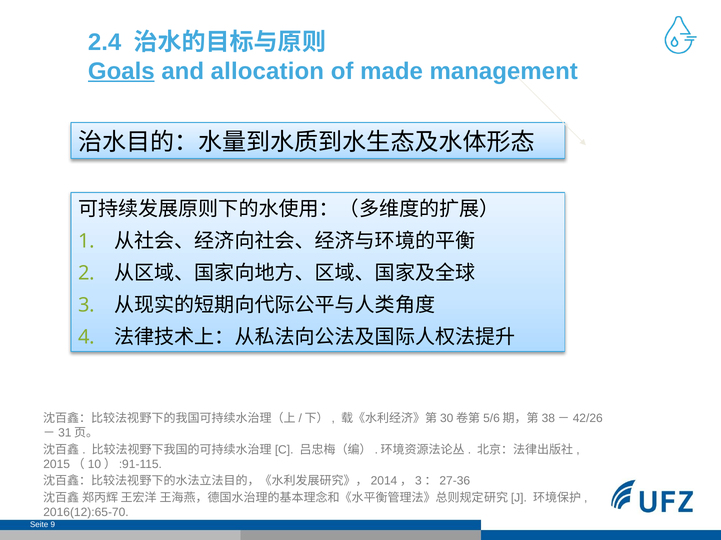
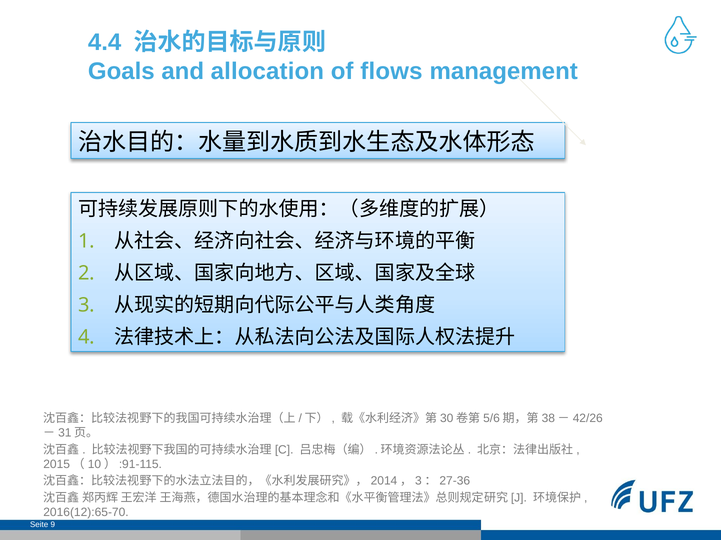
2.4: 2.4 -> 4.4 (105, 42)
Goals underline: present -> none (121, 71)
made: made -> flows (391, 71)
